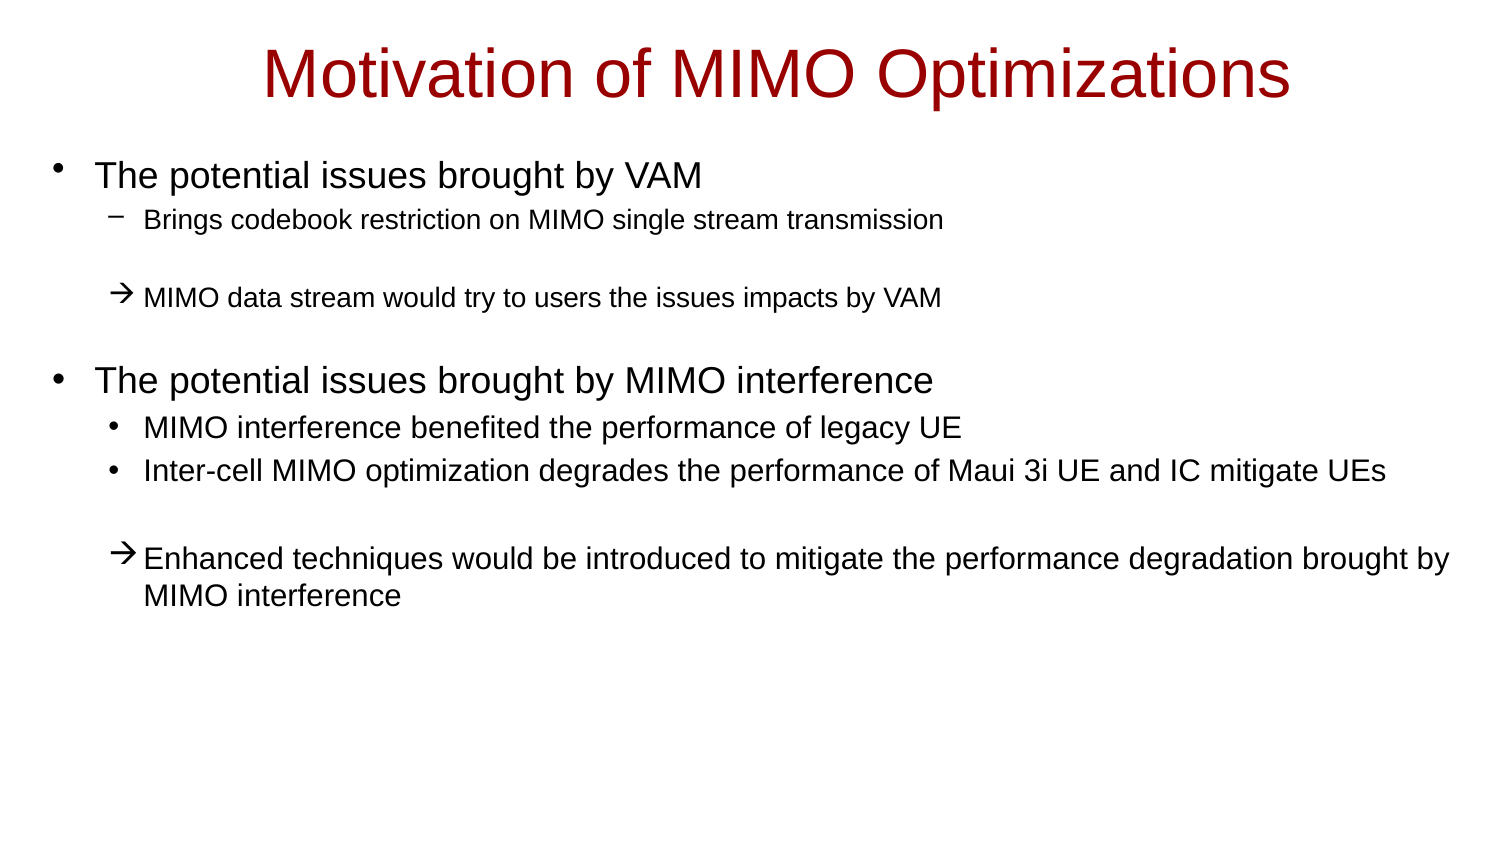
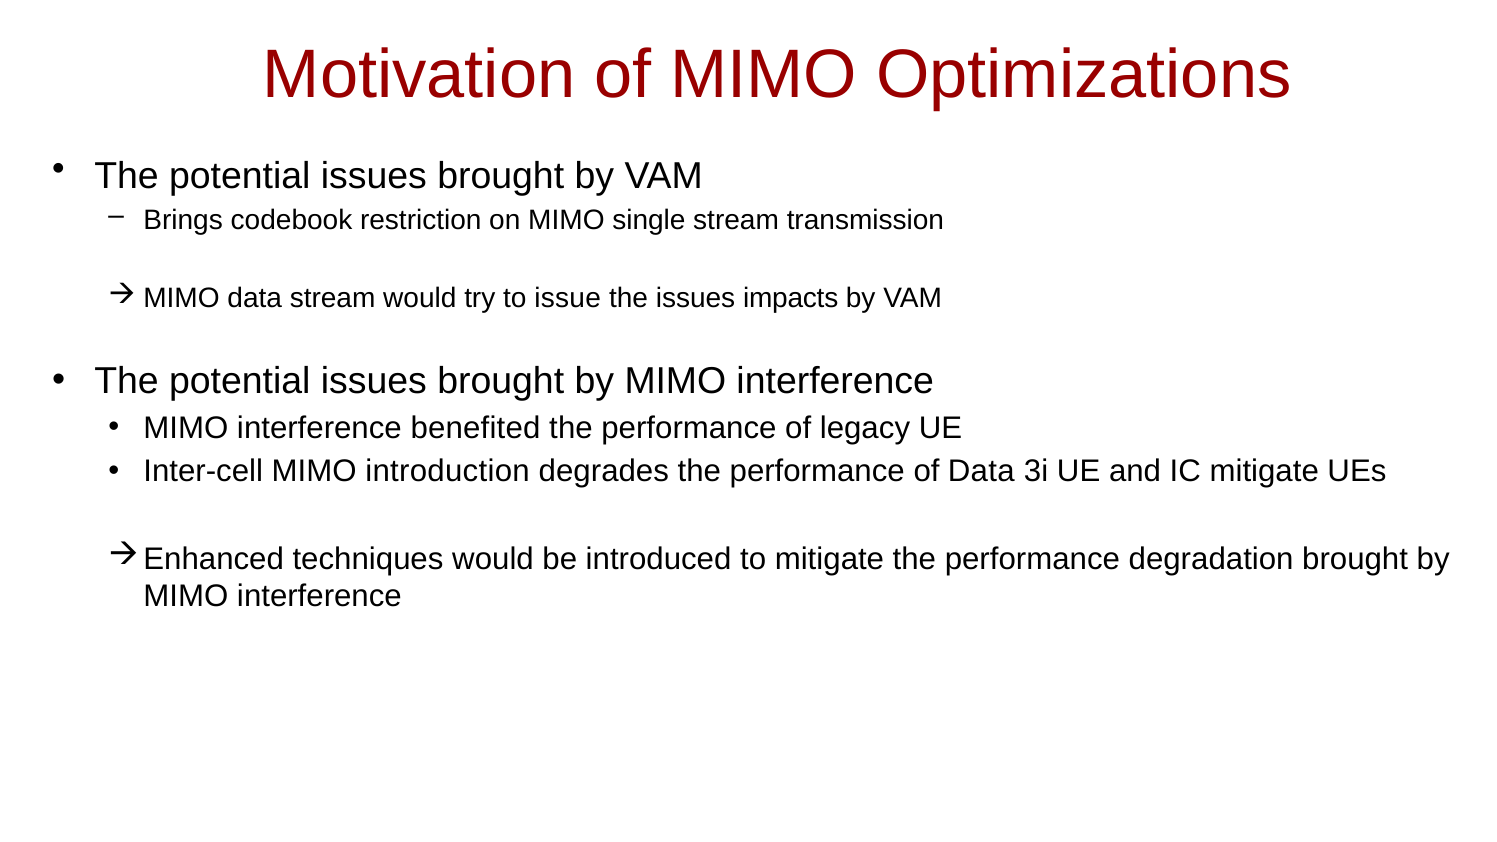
users: users -> issue (568, 298)
optimization: optimization -> introduction (448, 471)
of Maui: Maui -> Data (981, 471)
